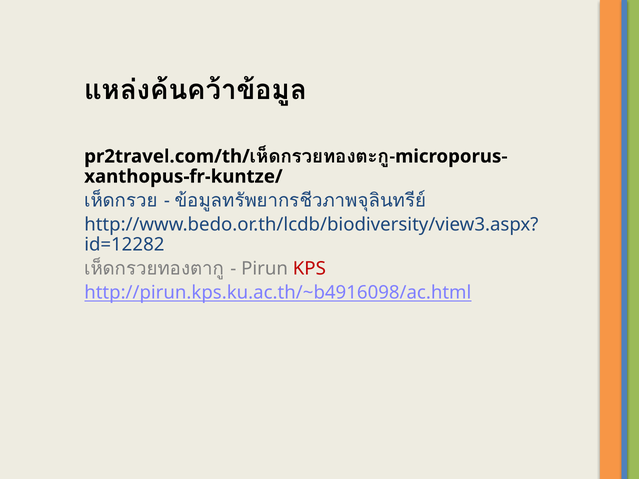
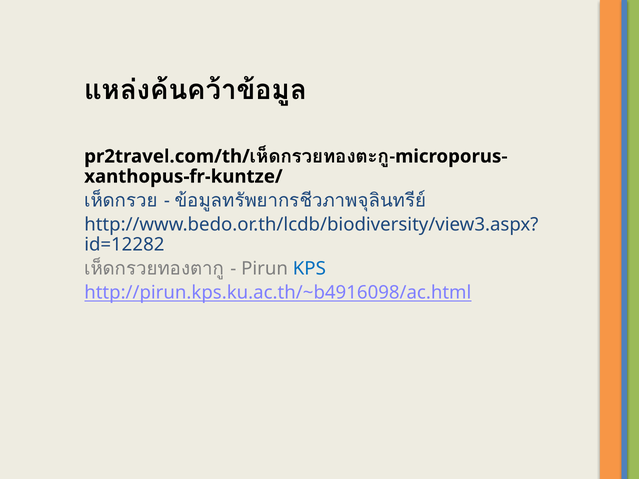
KPS colour: red -> blue (309, 269)
